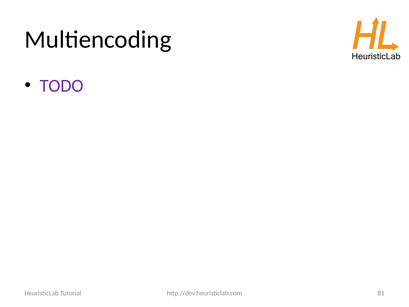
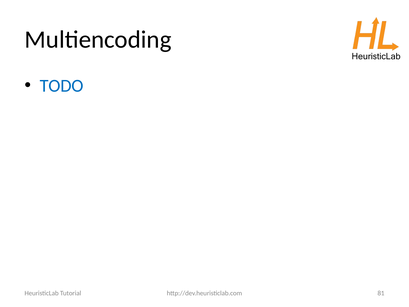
TODO colour: purple -> blue (62, 86)
